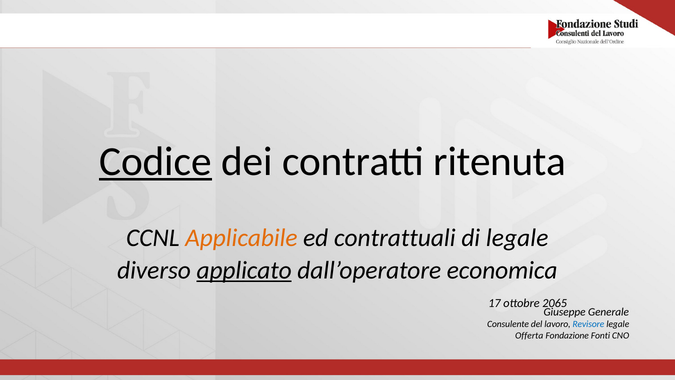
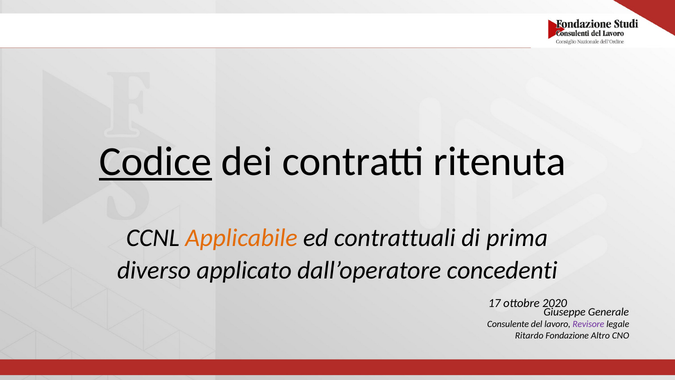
di legale: legale -> prima (517, 238)
applicato underline: present -> none (244, 270)
economica: economica -> concedenti (502, 270)
2065: 2065 -> 2020 (555, 303)
Revisore colour: blue -> purple (588, 324)
Offerta: Offerta -> Ritardo (529, 335)
Fonti: Fonti -> Altro (600, 335)
